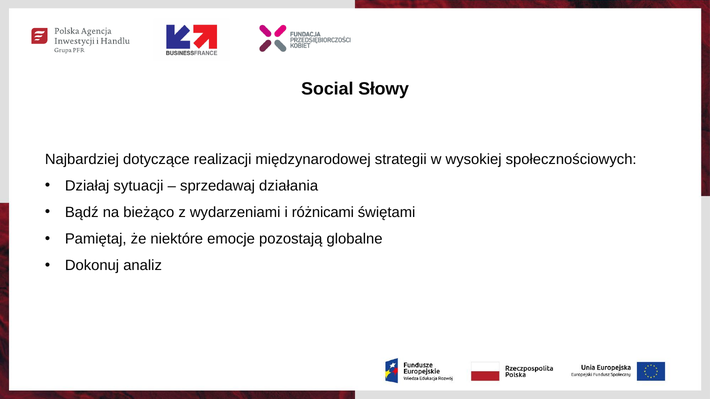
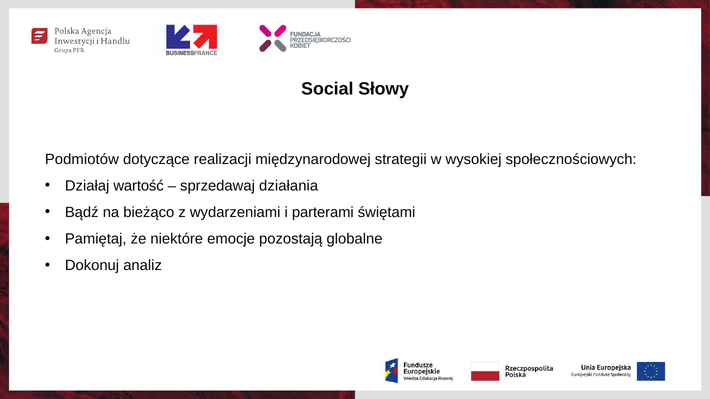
Najbardziej: Najbardziej -> Podmiotów (82, 159)
sytuacji: sytuacji -> wartość (139, 186)
różnicami: różnicami -> parterami (323, 213)
